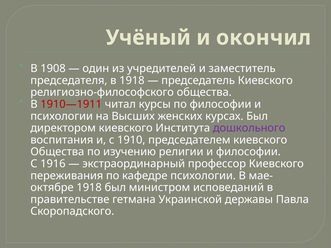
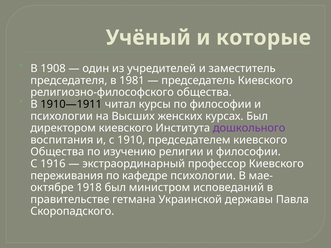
окончил: окончил -> которые (263, 38)
в 1918: 1918 -> 1981 (132, 81)
1910—1911 colour: red -> black (71, 104)
